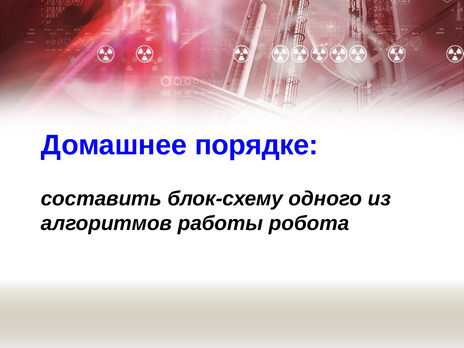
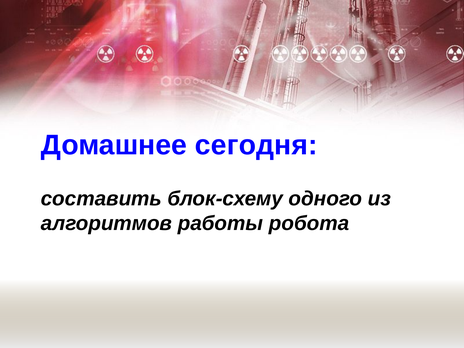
порядке: порядке -> сегодня (256, 145)
